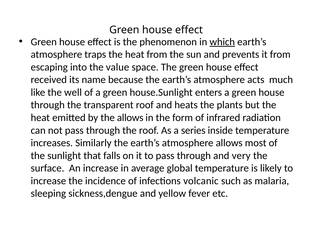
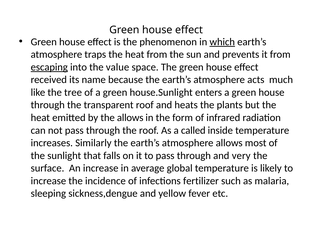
escaping underline: none -> present (49, 67)
well: well -> tree (73, 92)
series: series -> called (193, 130)
volcanic: volcanic -> fertilizer (201, 180)
